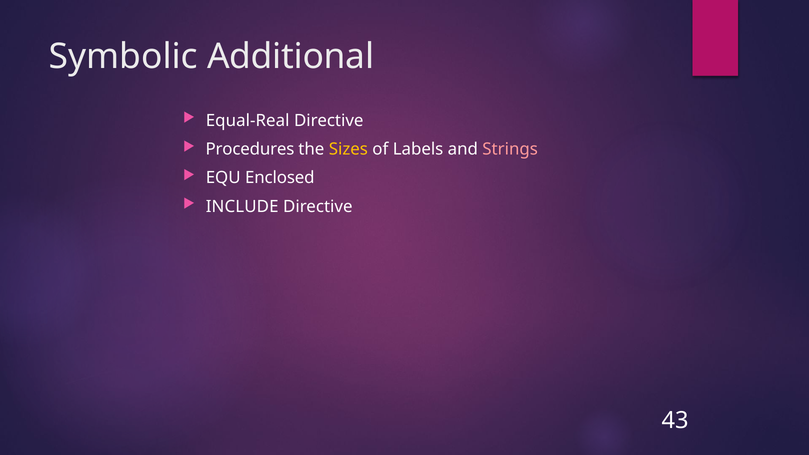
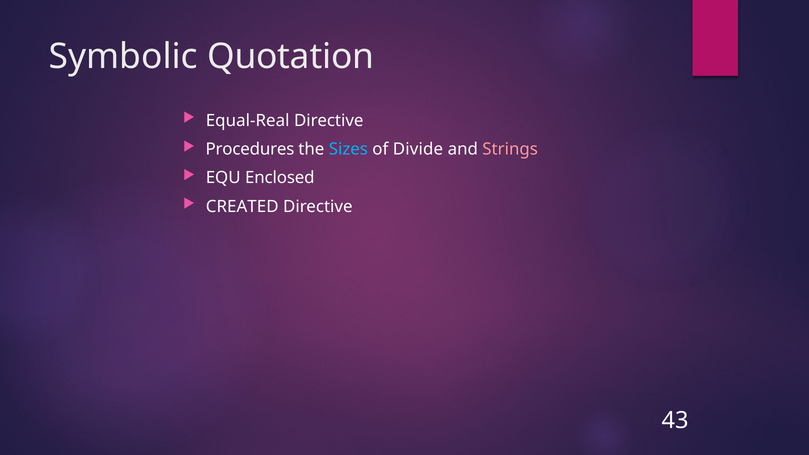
Additional: Additional -> Quotation (291, 57)
Sizes colour: yellow -> light blue (348, 149)
Labels: Labels -> Divide (418, 149)
INCLUDE: INCLUDE -> CREATED (242, 207)
